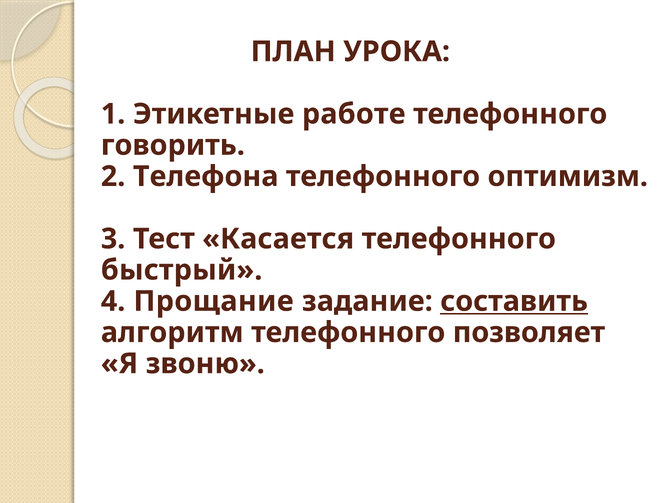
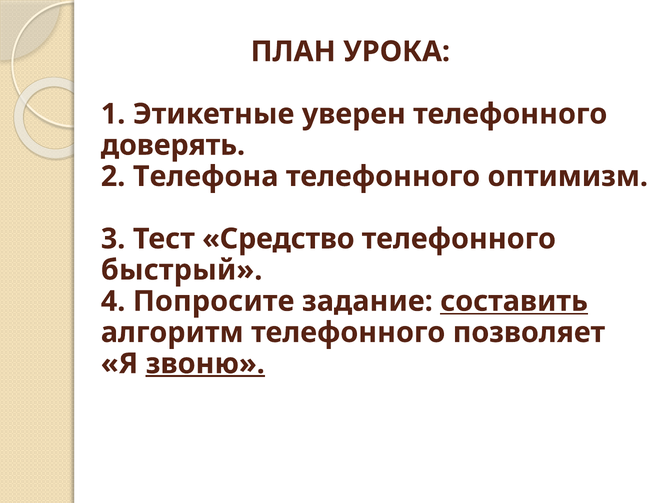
работе: работе -> уверен (354, 114)
говорить: говорить -> доверять (173, 145)
Касается: Касается -> Средство (278, 239)
Прощание: Прощание -> Попросите (214, 301)
звоню underline: none -> present (205, 363)
